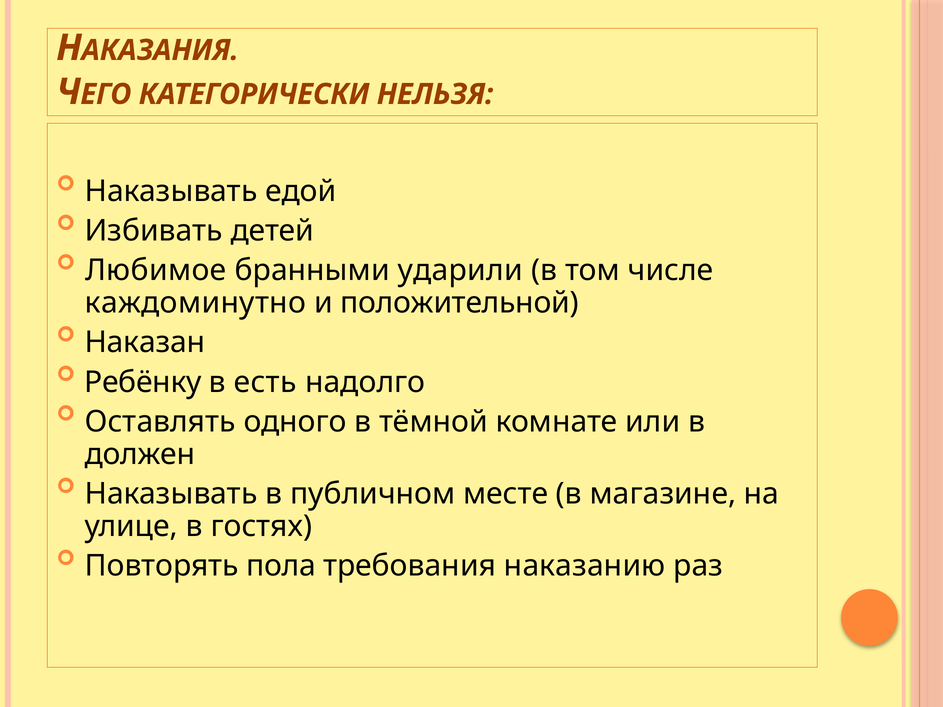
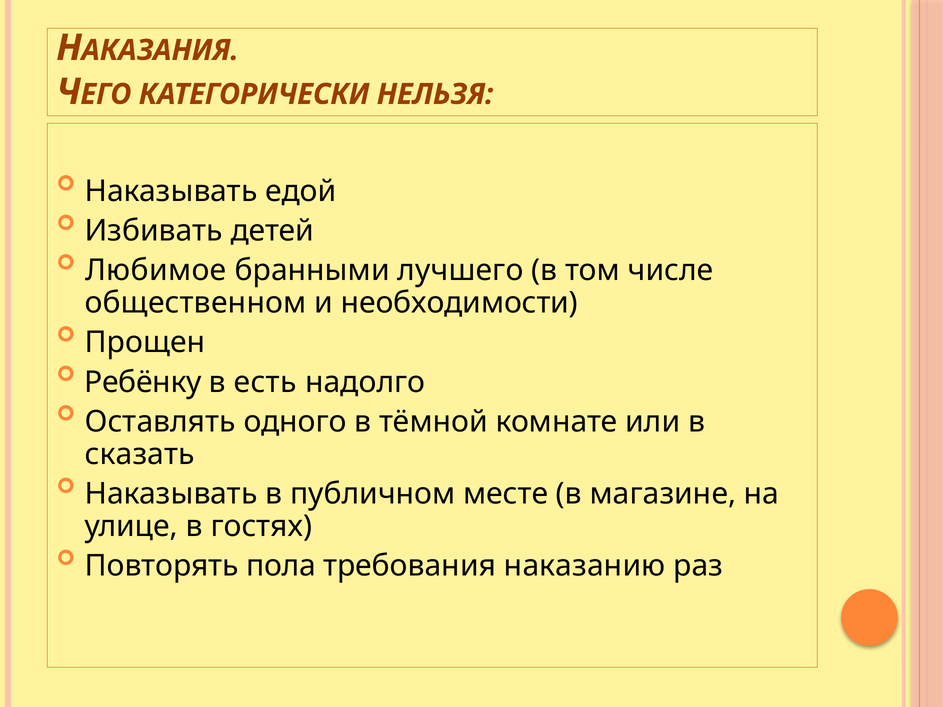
ударили: ударили -> лучшего (460, 271)
каждоминутно: каждоминутно -> общественном (196, 303)
положительной: положительной -> необходимости (459, 303)
Наказан: Наказан -> Прощен (145, 343)
должен: должен -> сказать (140, 454)
